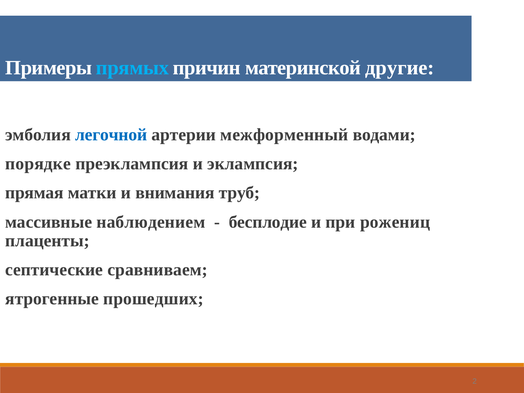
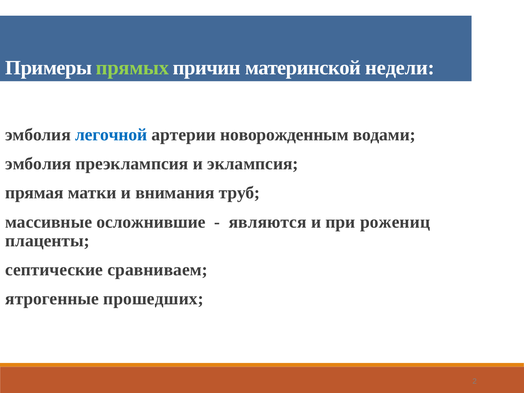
прямых colour: light blue -> light green (132, 68)
другие: другие -> недели (400, 68)
межформенный: межформенный -> новорожденным (284, 135)
порядке: порядке -> эмболия (38, 164)
наблюдением: наблюдением -> осложнившие (151, 222)
бесплодие: бесплодие -> являются (268, 222)
